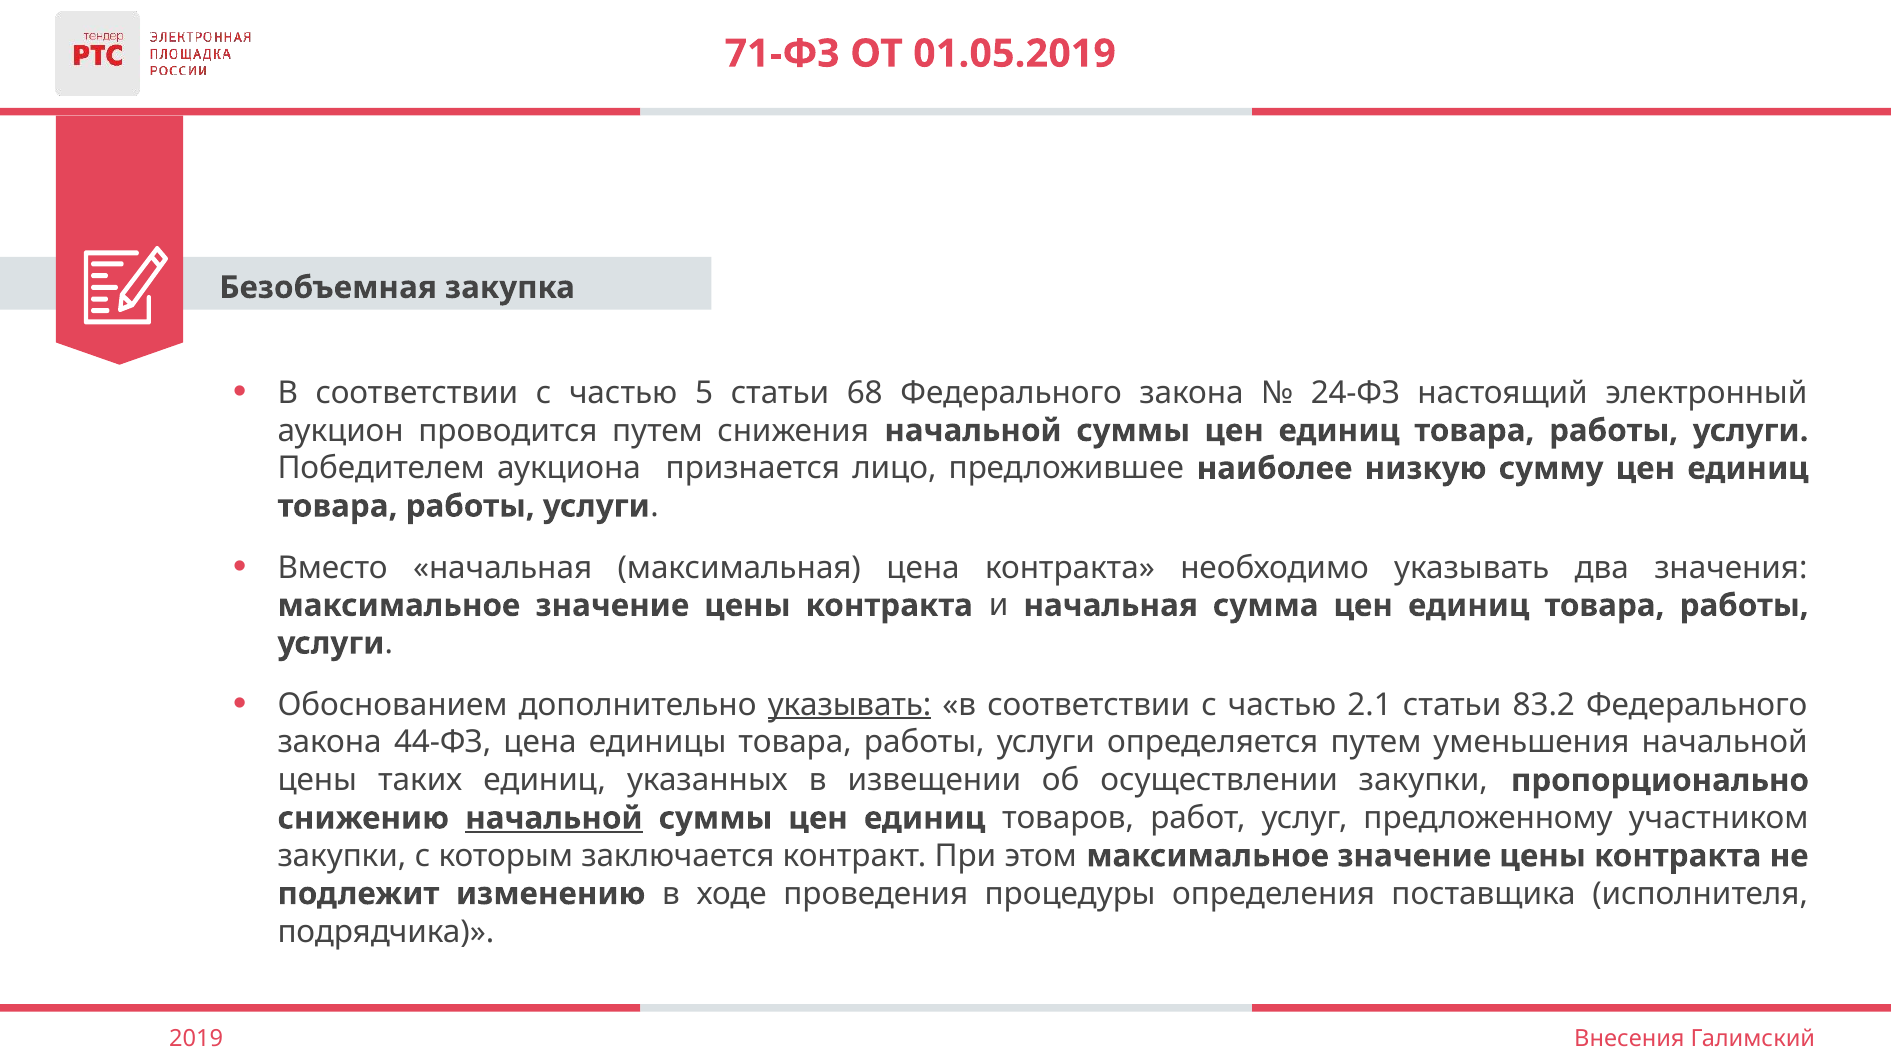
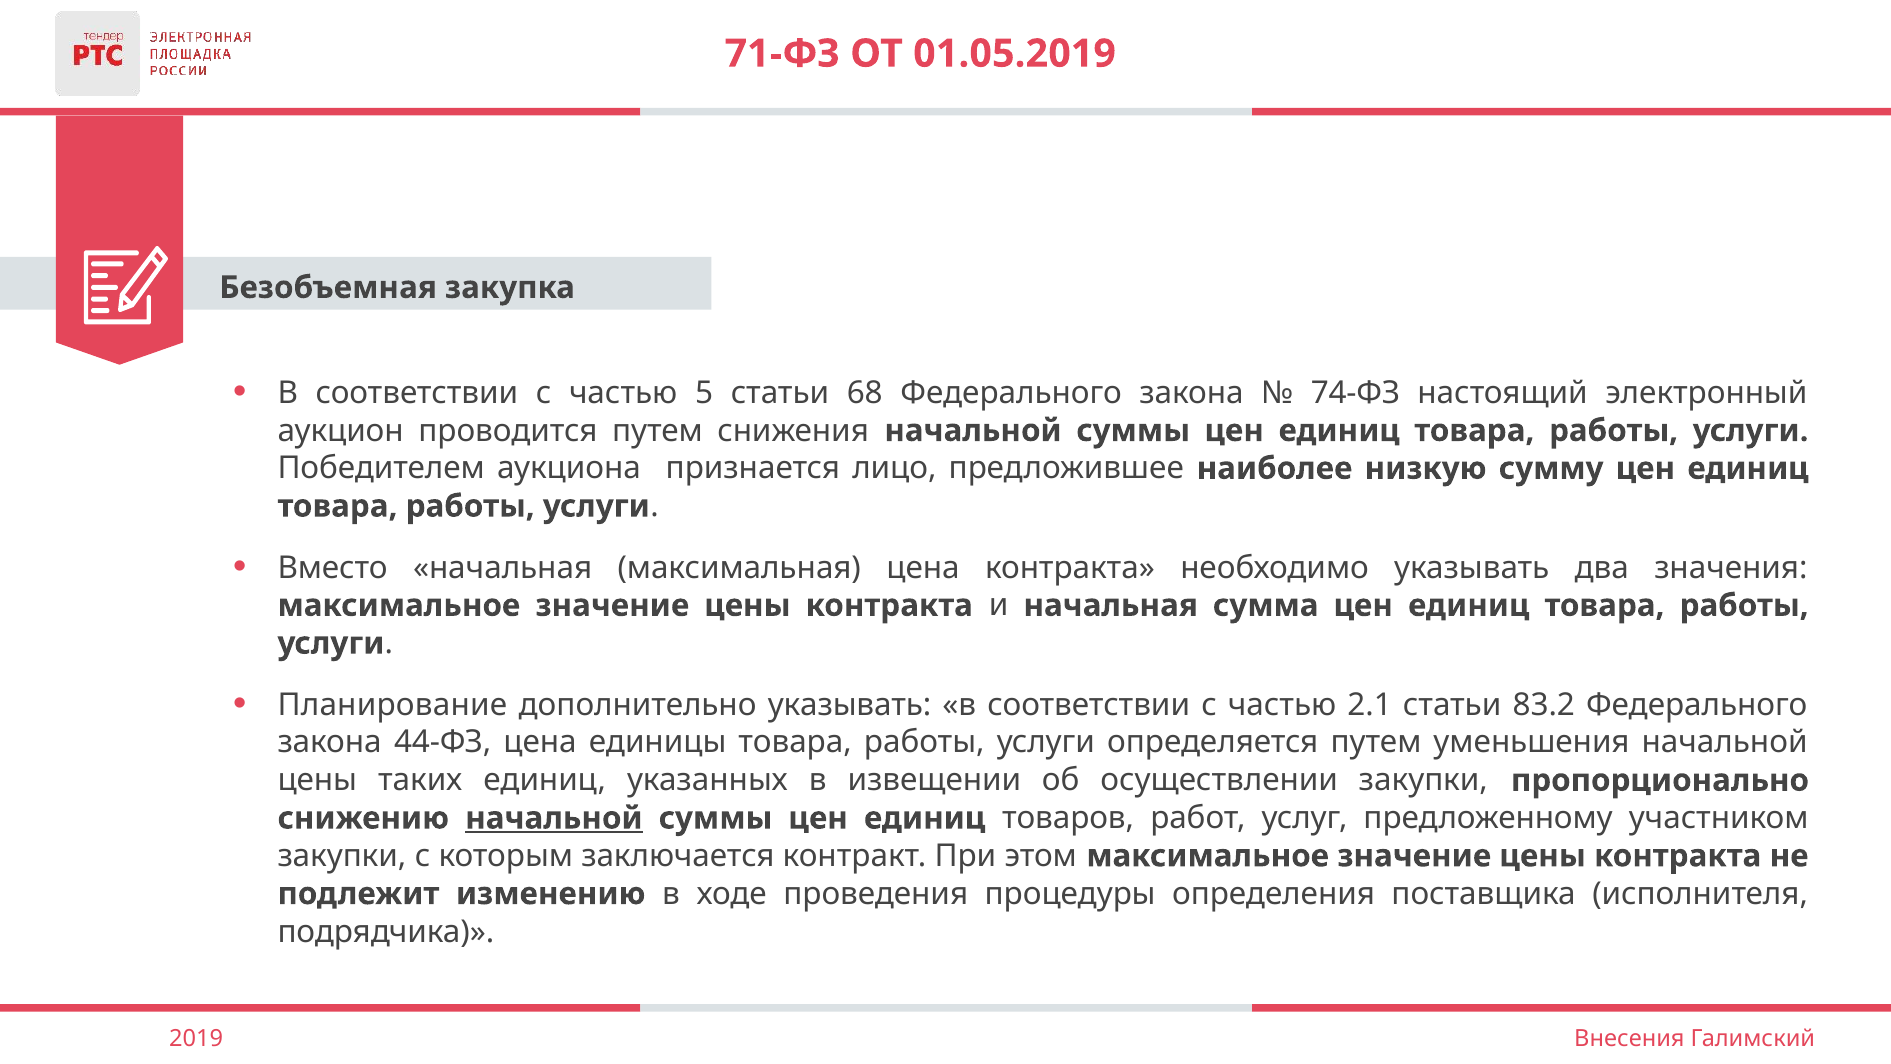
24-ФЗ: 24-ФЗ -> 74-ФЗ (1355, 393)
Обоснованием: Обоснованием -> Планирование (392, 705)
указывать underline: present -> none (850, 705)
